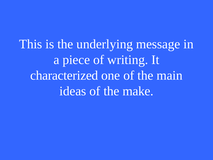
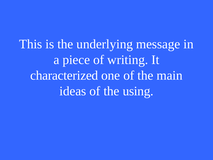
make: make -> using (138, 91)
